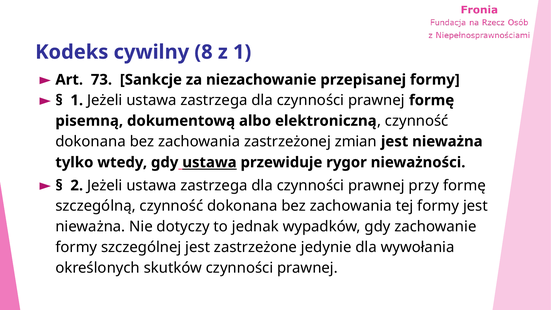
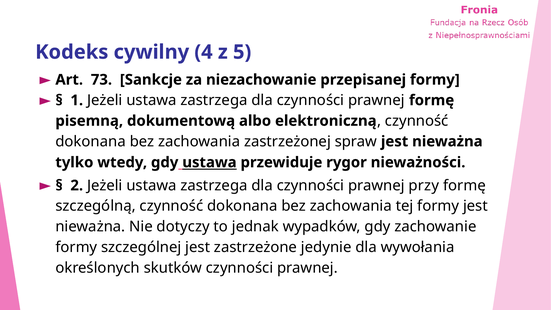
8: 8 -> 4 (203, 52)
z 1: 1 -> 5 (242, 52)
zmian: zmian -> spraw (356, 141)
